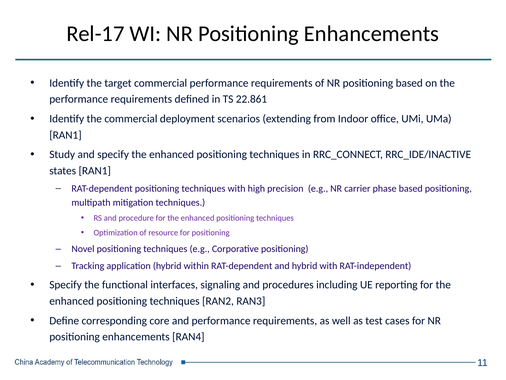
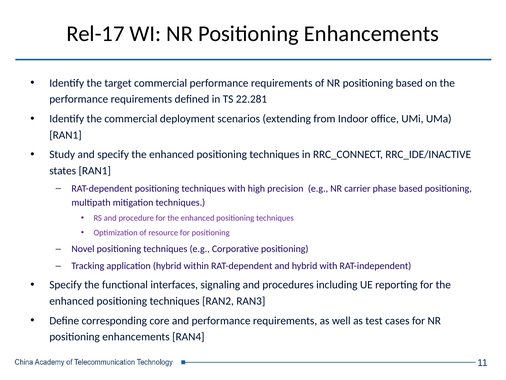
22.861: 22.861 -> 22.281 (251, 99)
